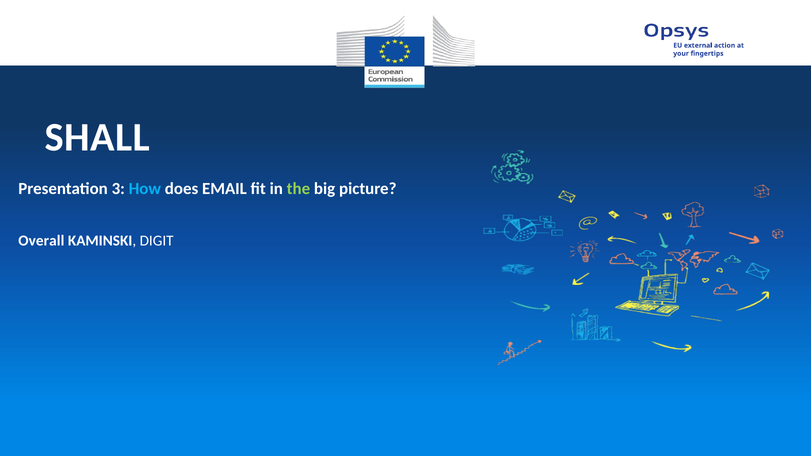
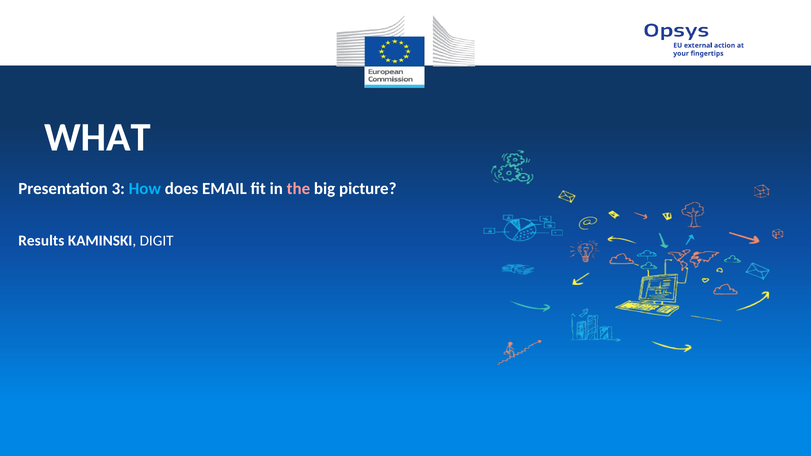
SHALL: SHALL -> WHAT (98, 137)
the colour: light green -> pink (298, 189)
Overall: Overall -> Results (41, 241)
